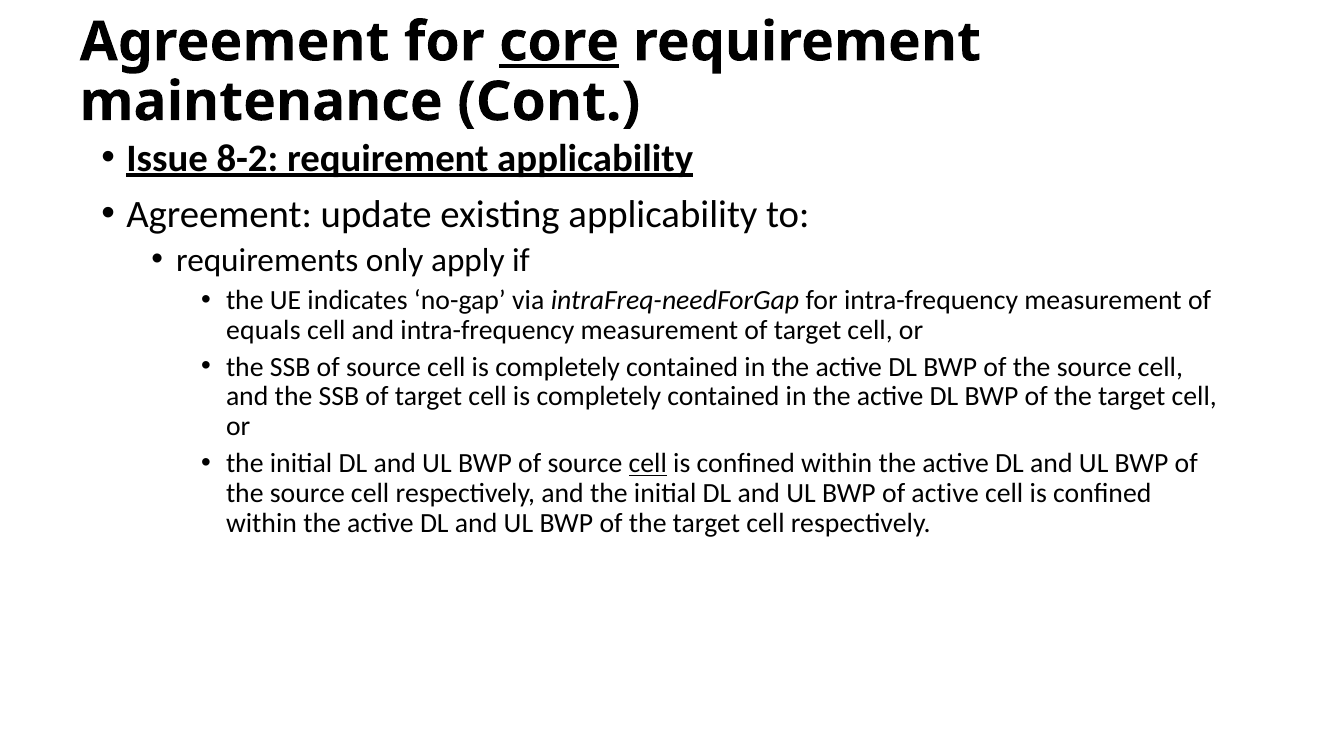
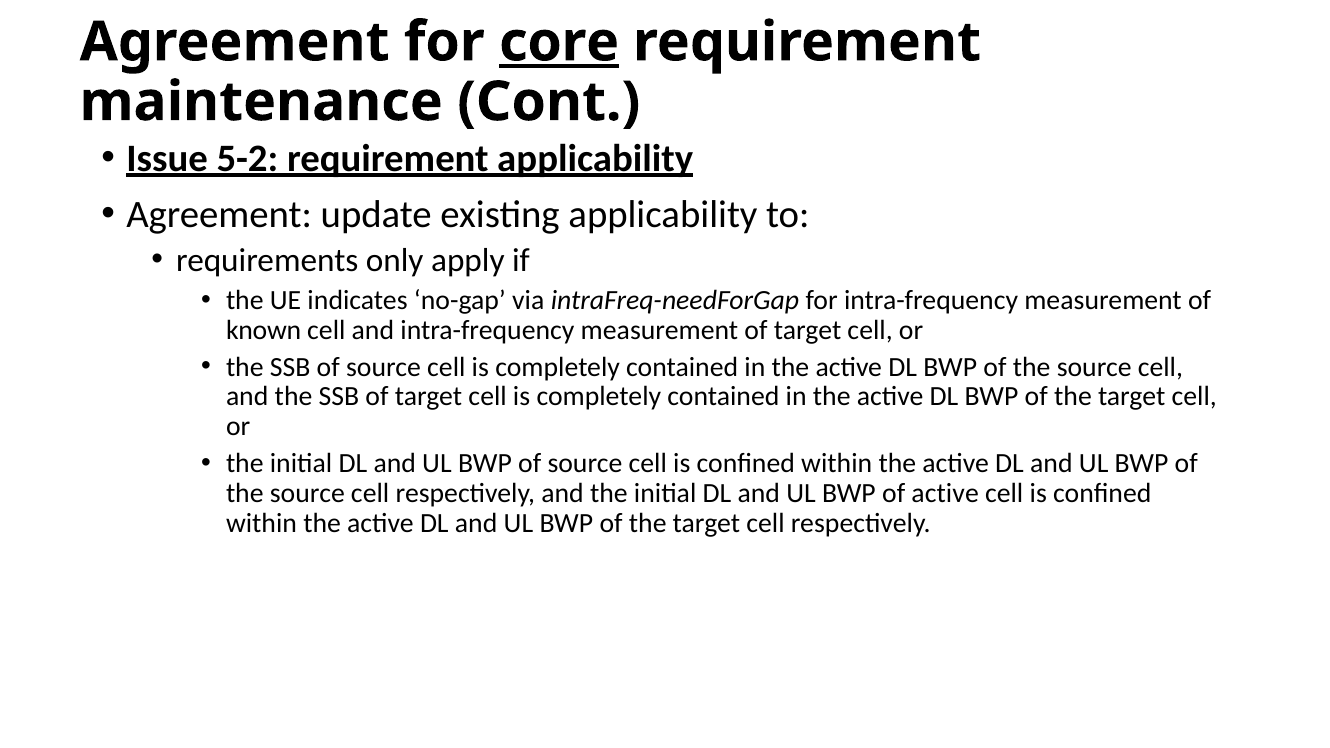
8-2: 8-2 -> 5-2 (247, 159)
equals: equals -> known (264, 330)
cell underline: present -> none (648, 464)
